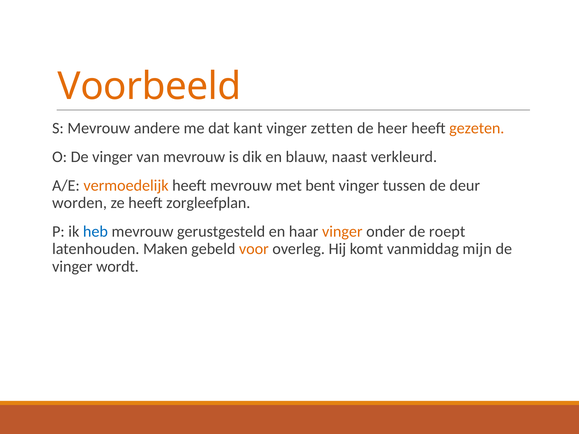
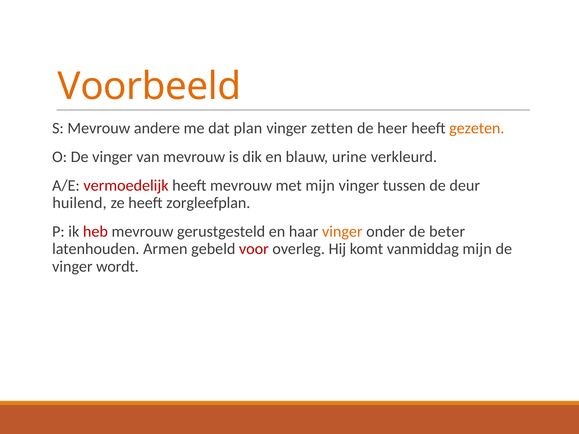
kant: kant -> plan (248, 128)
naast: naast -> urine (349, 157)
vermoedelijk colour: orange -> red (126, 186)
met bent: bent -> mijn (320, 186)
worden: worden -> huilend (79, 203)
heb colour: blue -> red (95, 232)
roept: roept -> beter (447, 232)
Maken: Maken -> Armen (165, 249)
voor colour: orange -> red (254, 249)
